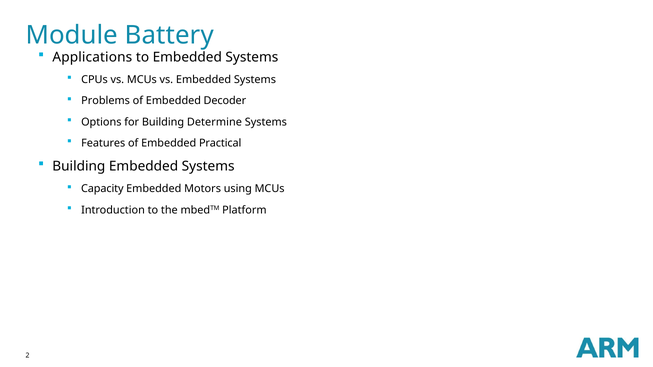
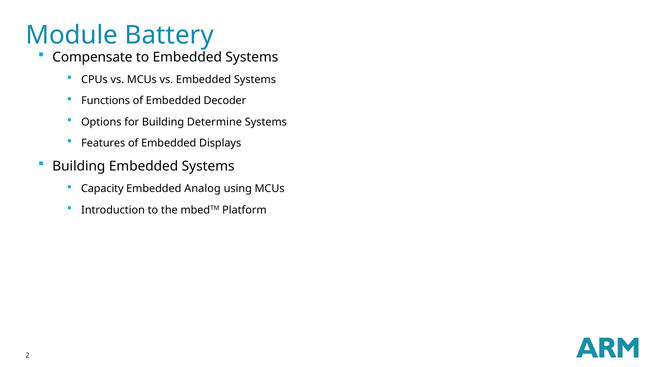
Applications: Applications -> Compensate (92, 57)
Problems: Problems -> Functions (106, 101)
Practical: Practical -> Displays (220, 143)
Motors: Motors -> Analog (203, 189)
